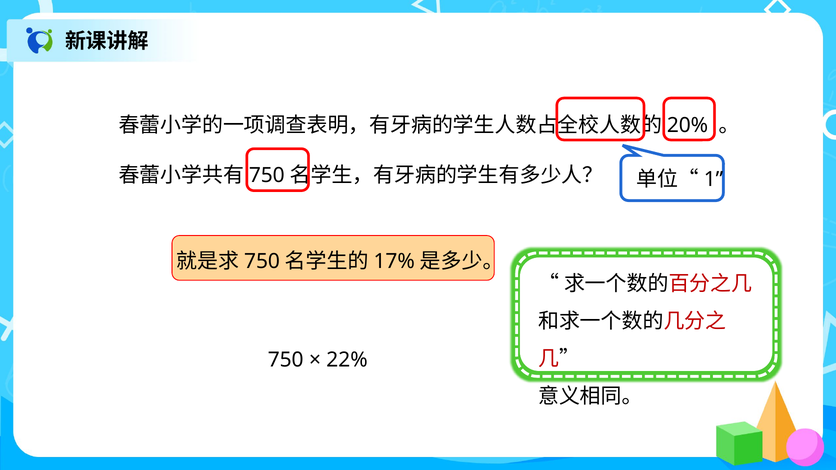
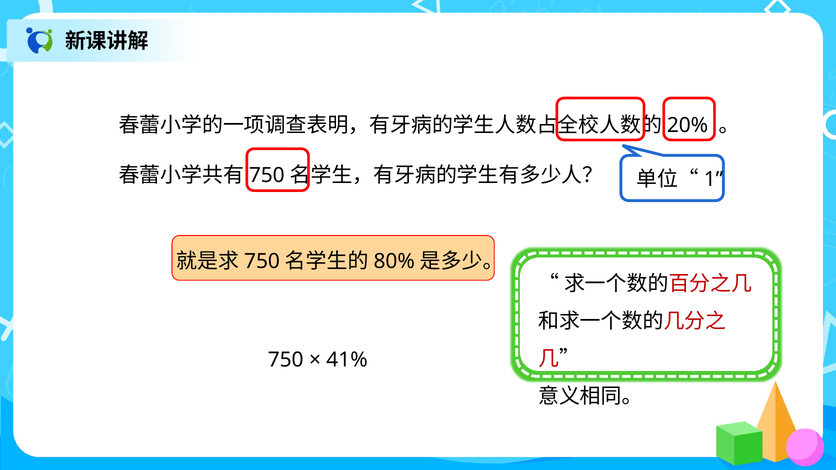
17%: 17% -> 80% (394, 262)
22%: 22% -> 41% (347, 360)
